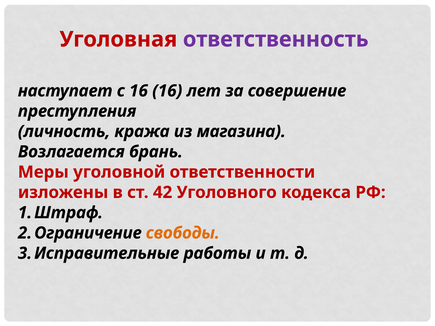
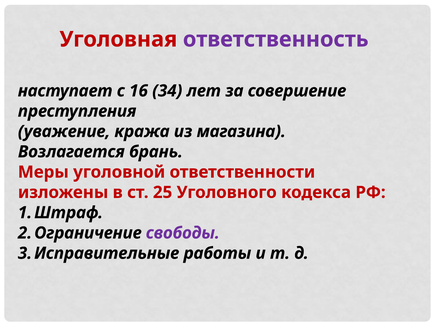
16 16: 16 -> 34 (167, 91)
личность: личность -> уважение (64, 132)
42: 42 -> 25 (163, 192)
свободы colour: orange -> purple (183, 233)
